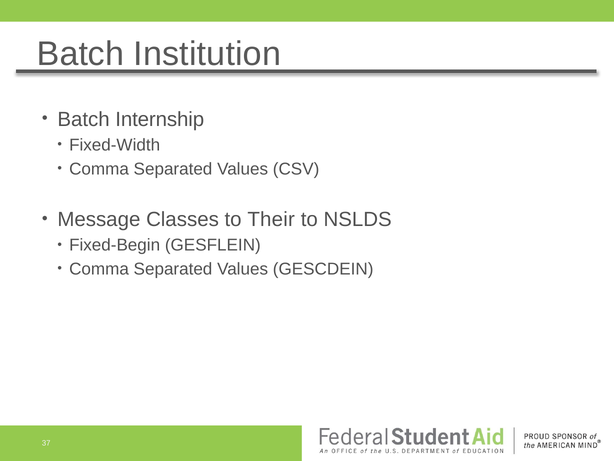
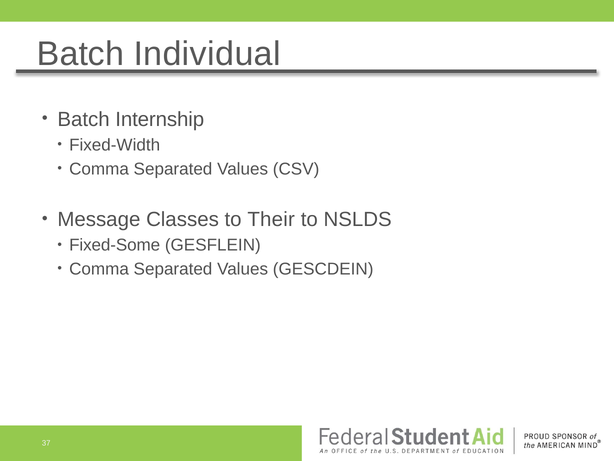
Institution: Institution -> Individual (207, 54)
Fixed-Begin: Fixed-Begin -> Fixed-Some (115, 245)
